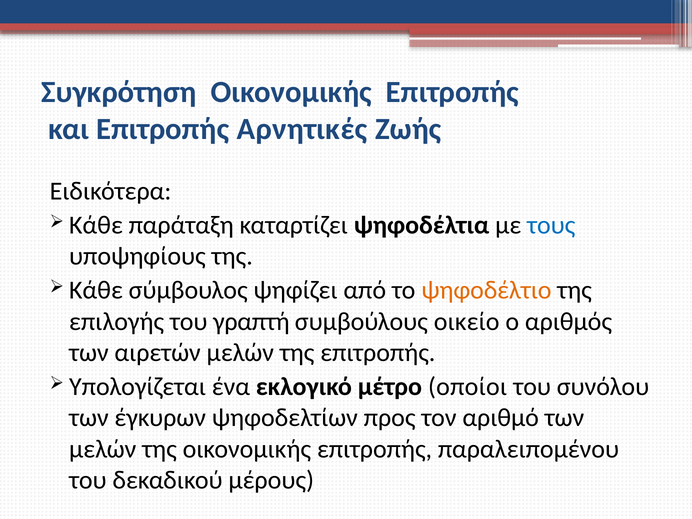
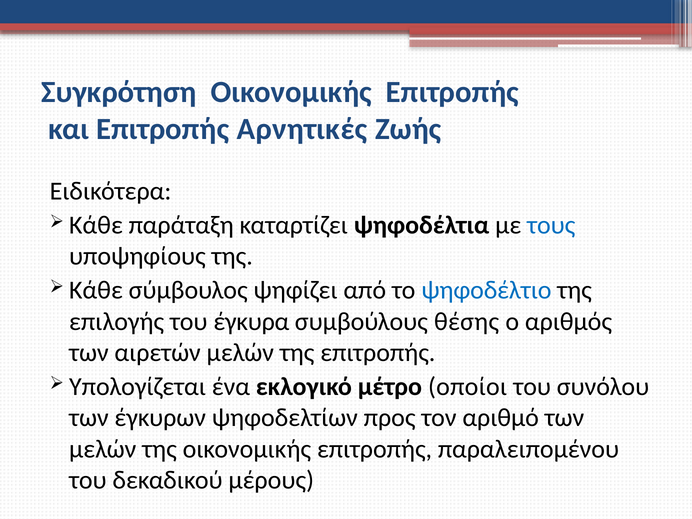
ψηφοδέλτιο colour: orange -> blue (486, 290)
γραπτή: γραπτή -> έγκυρα (251, 321)
οικείο: οικείο -> θέσης (467, 321)
